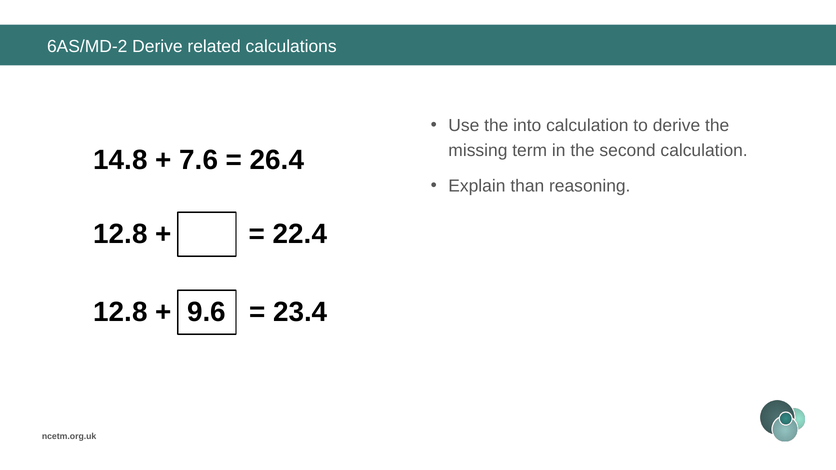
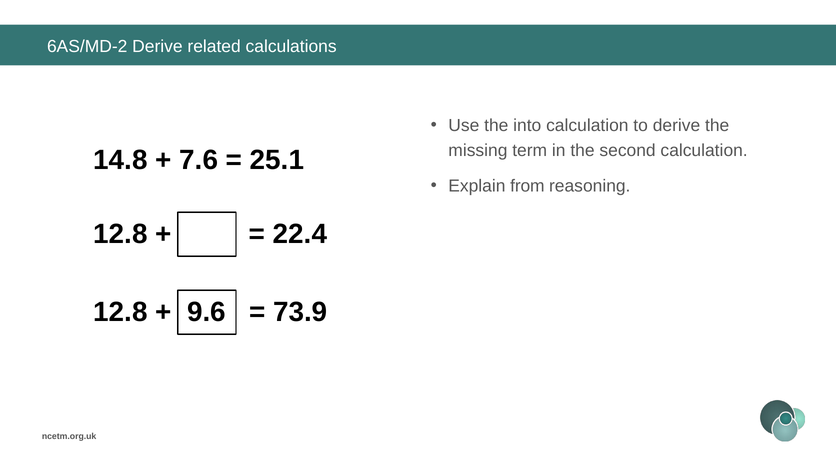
26.4: 26.4 -> 25.1 (277, 160)
than: than -> from (527, 186)
23.4: 23.4 -> 73.9 (300, 312)
